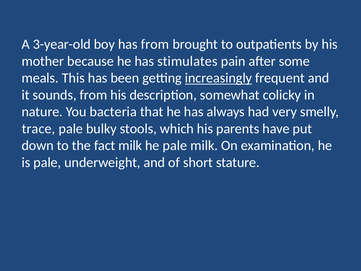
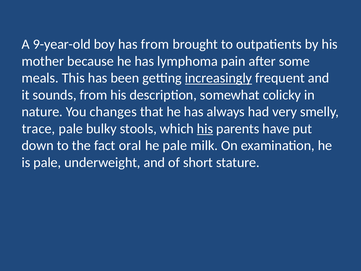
3-year-old: 3-year-old -> 9-year-old (62, 44)
stimulates: stimulates -> lymphoma (188, 61)
bacteria: bacteria -> changes (113, 112)
his underline: none -> present (205, 129)
fact milk: milk -> oral (130, 145)
